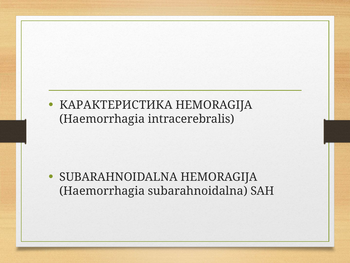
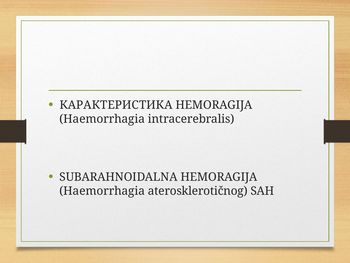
Haemorrhagia subarahnoidalna: subarahnoidalna -> aterosklerotičnog (198, 191)
